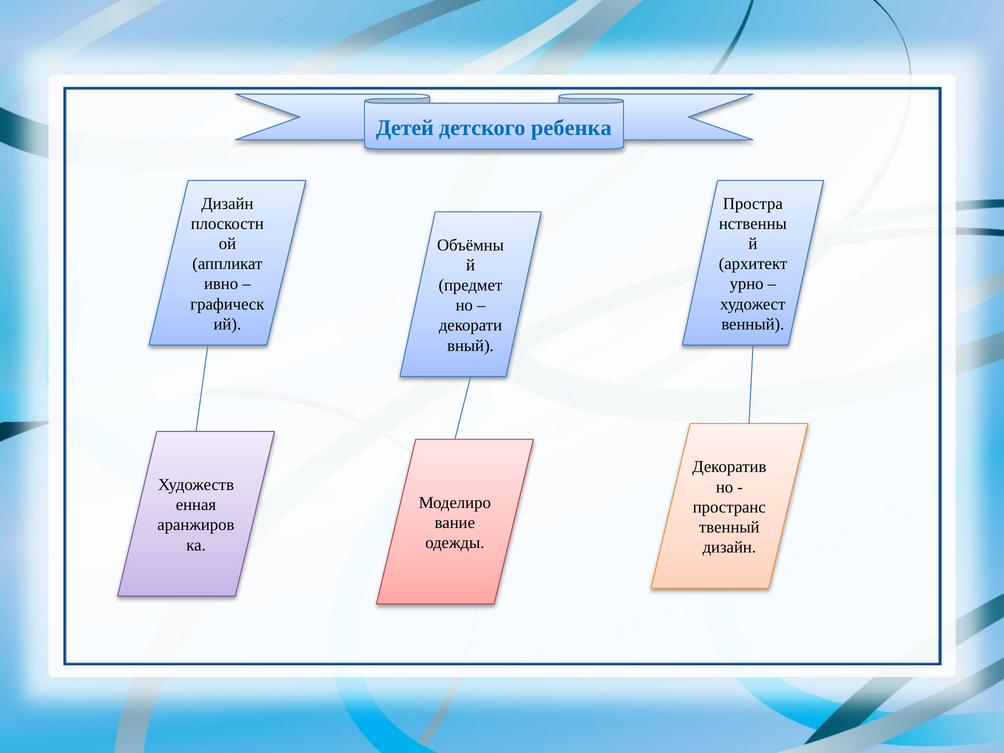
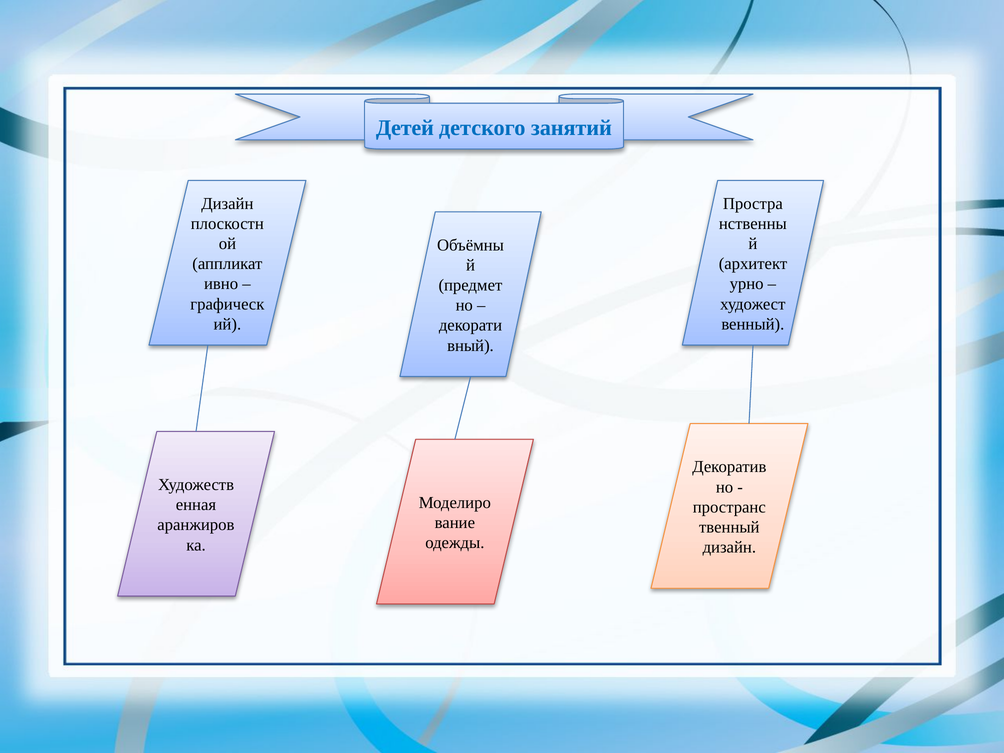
ребенка: ребенка -> занятий (571, 128)
